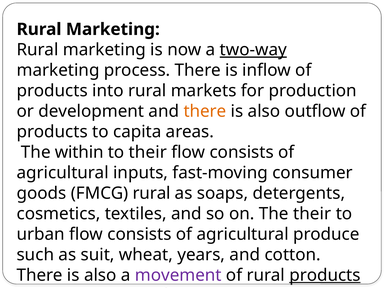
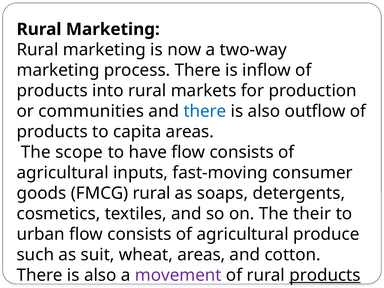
two-way underline: present -> none (253, 50)
development: development -> communities (91, 111)
there colour: orange -> blue (205, 111)
The within: within -> scope (79, 152)
to their: their -> have (148, 152)
wheat years: years -> areas (201, 255)
